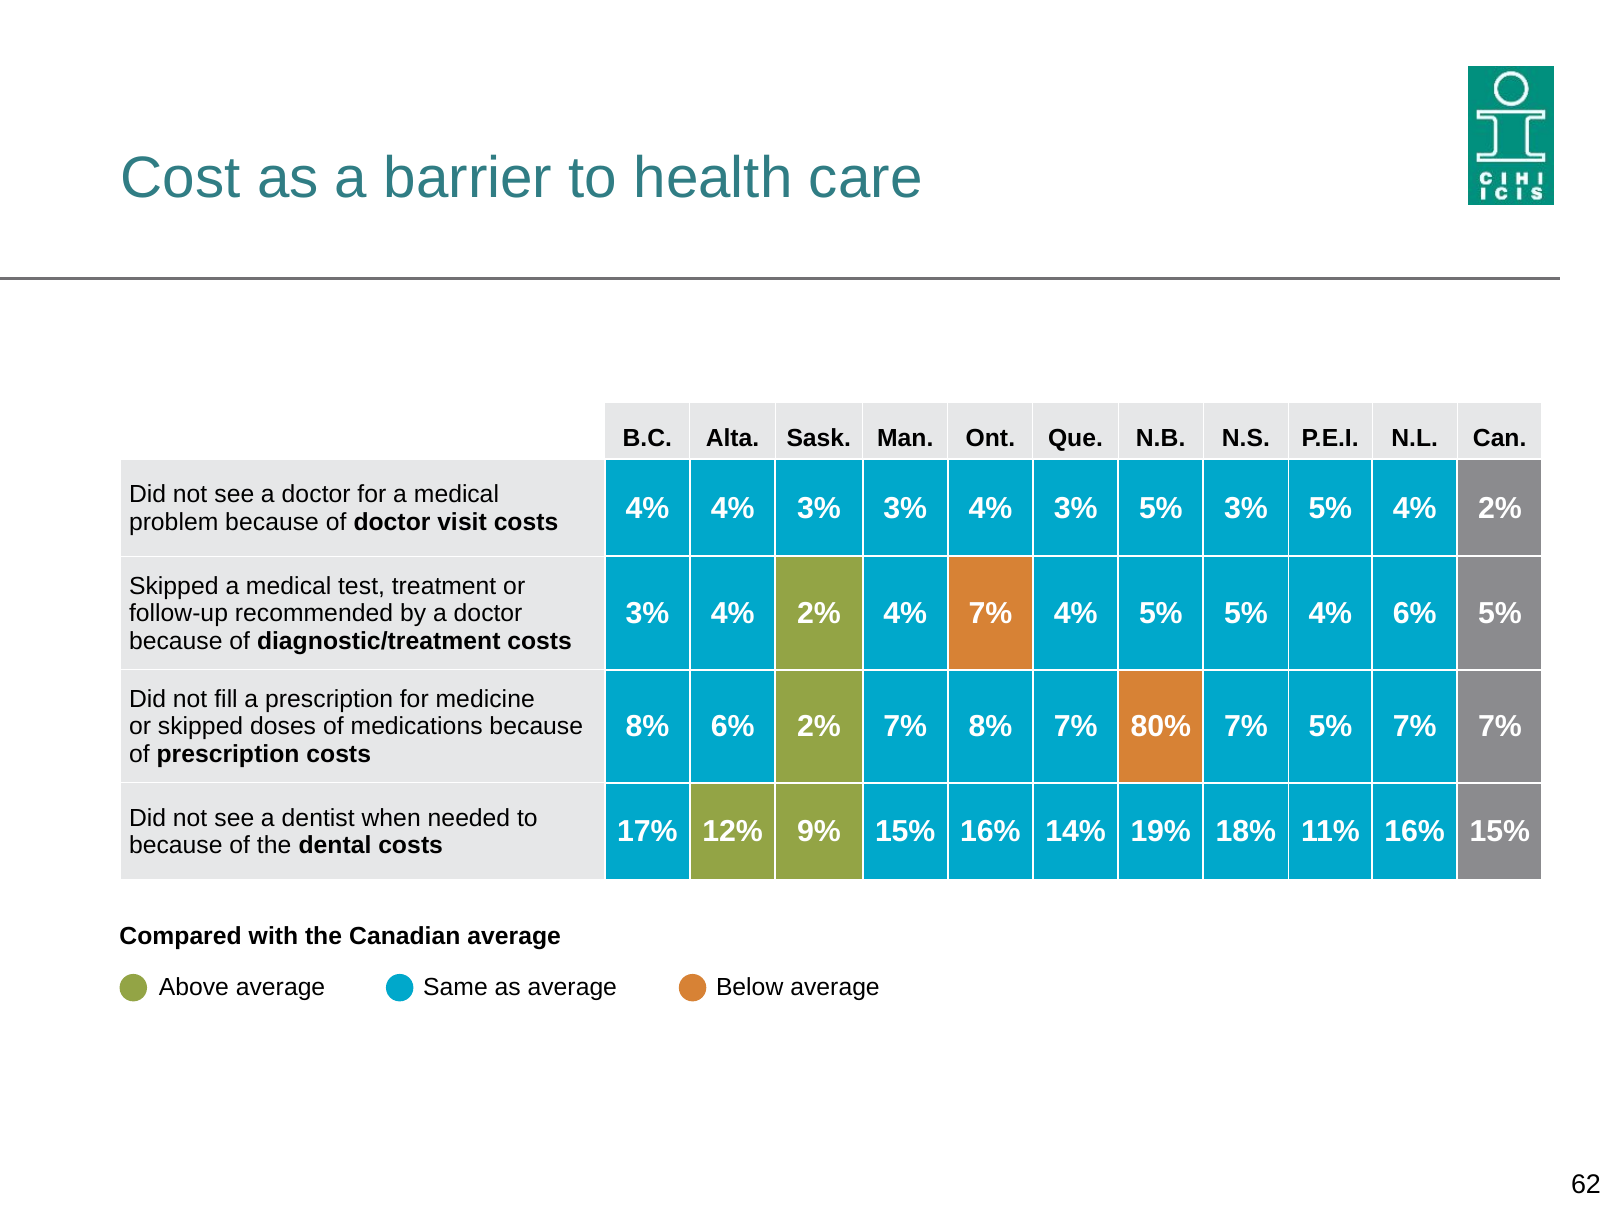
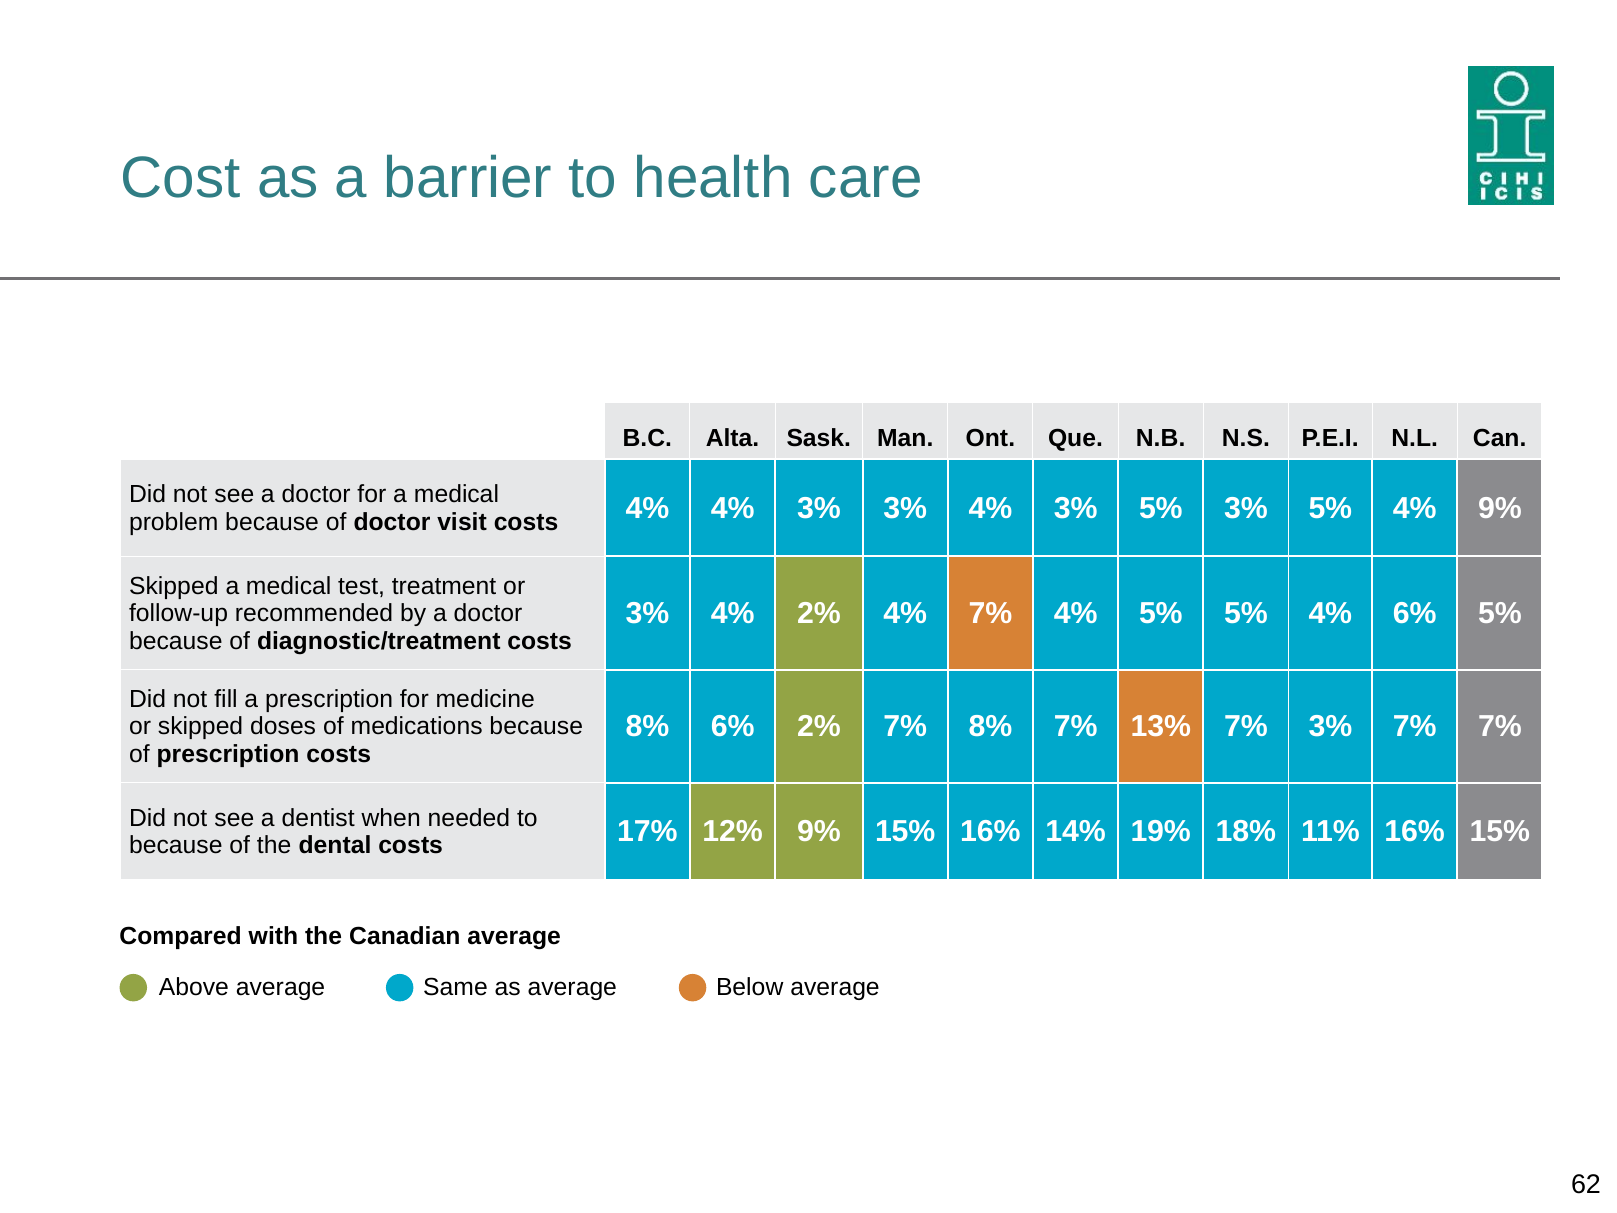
5% 4% 2%: 2% -> 9% (1500, 508)
80%: 80% -> 13% (1161, 726)
7% 5%: 5% -> 3% (1330, 726)
